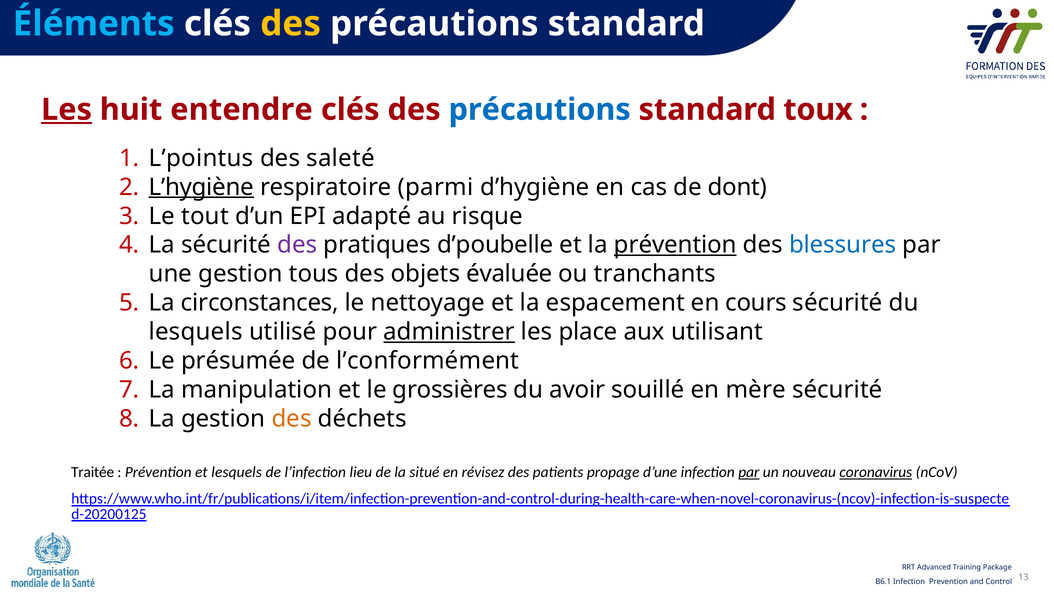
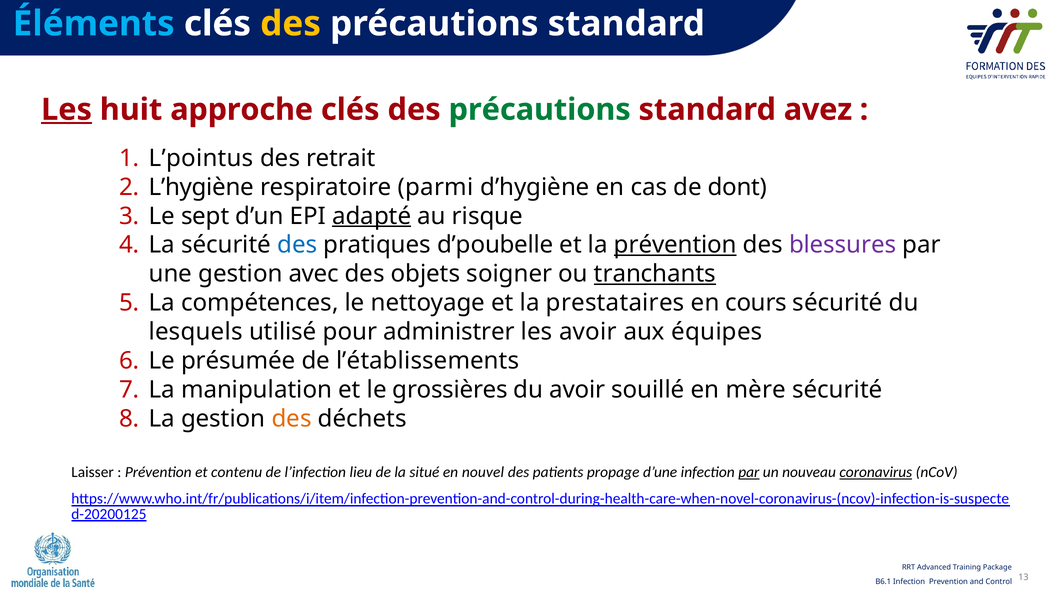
entendre: entendre -> approche (242, 110)
précautions colour: blue -> green (540, 110)
toux: toux -> avez (818, 110)
saleté: saleté -> retrait (341, 158)
L’hygiène underline: present -> none (201, 187)
tout: tout -> sept (205, 216)
adapté underline: none -> present (372, 216)
des colour: purple -> blue (297, 245)
blessures colour: blue -> purple (843, 245)
tous: tous -> avec (314, 274)
évaluée: évaluée -> soigner (509, 274)
tranchants underline: none -> present (655, 274)
circonstances: circonstances -> compétences (260, 303)
espacement: espacement -> prestataires (615, 303)
administrer underline: present -> none (449, 332)
les place: place -> avoir (588, 332)
utilisant: utilisant -> équipes (717, 332)
l’conformément: l’conformément -> l’établissements (428, 361)
Traitée: Traitée -> Laisser (93, 472)
et lesquels: lesquels -> contenu (237, 472)
révisez: révisez -> nouvel (483, 472)
